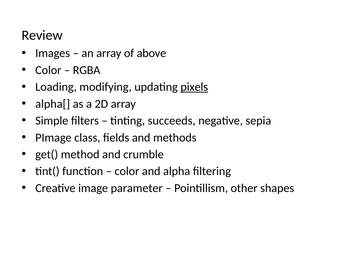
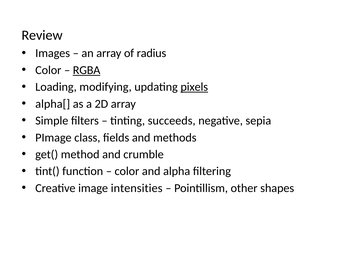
above: above -> radius (151, 53)
RGBA underline: none -> present (87, 70)
parameter: parameter -> intensities (137, 188)
